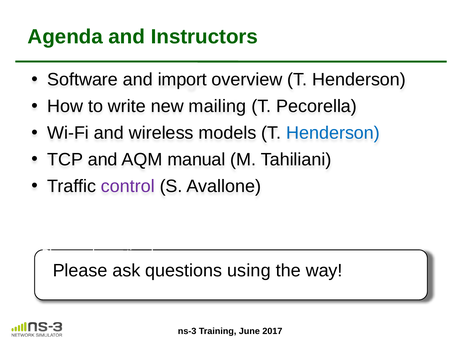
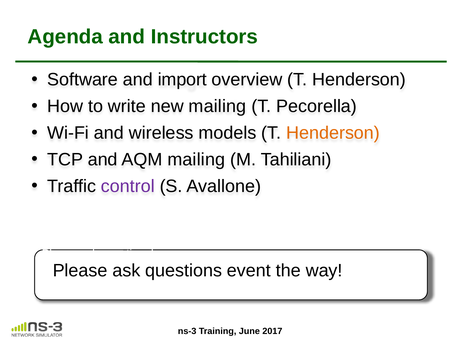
Henderson colour: blue -> orange (333, 133)
AQM manual: manual -> mailing (196, 160)
using: using -> event (249, 271)
